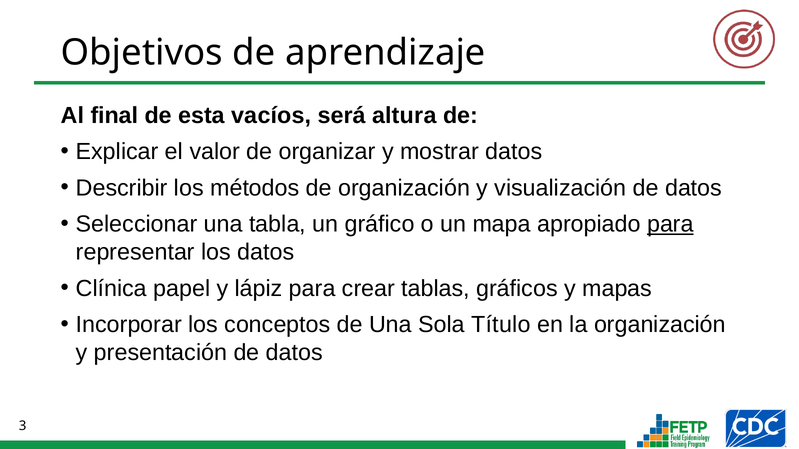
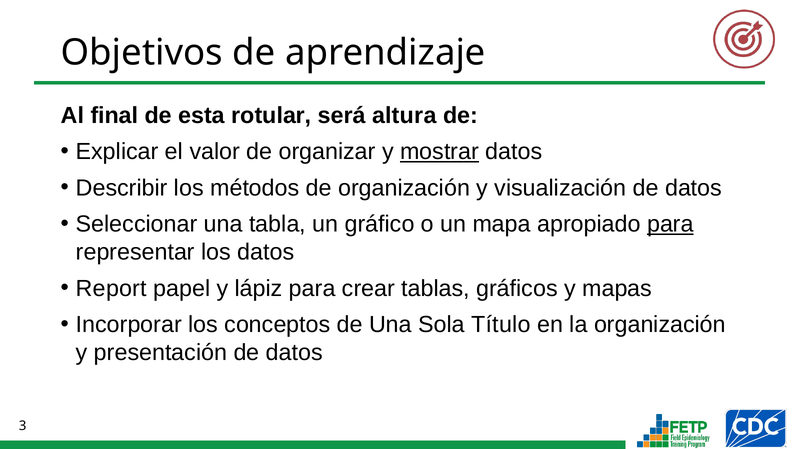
vacíos: vacíos -> rotular (271, 116)
mostrar underline: none -> present (440, 152)
Clínica: Clínica -> Report (111, 289)
